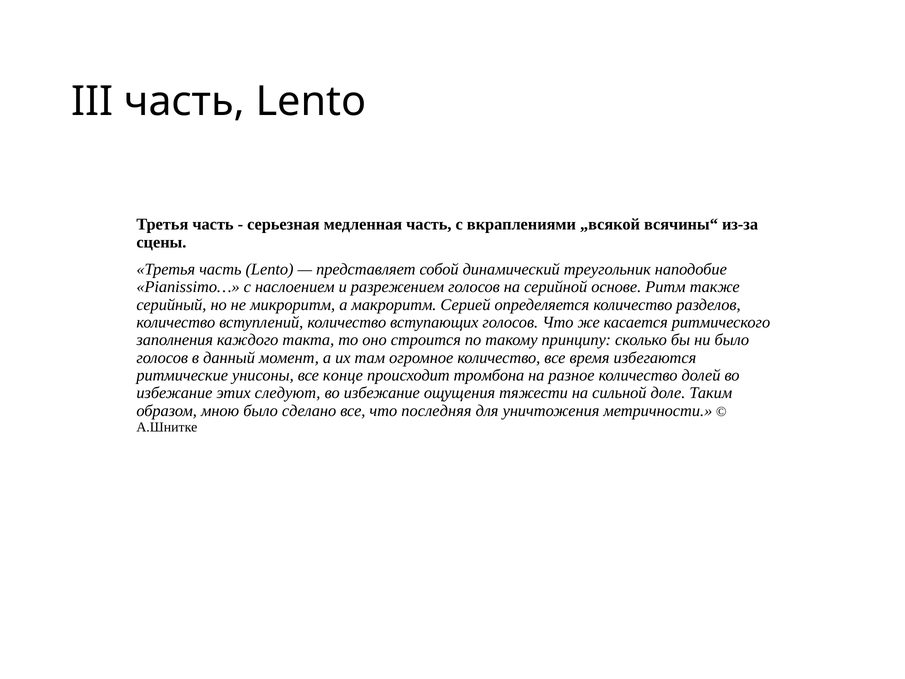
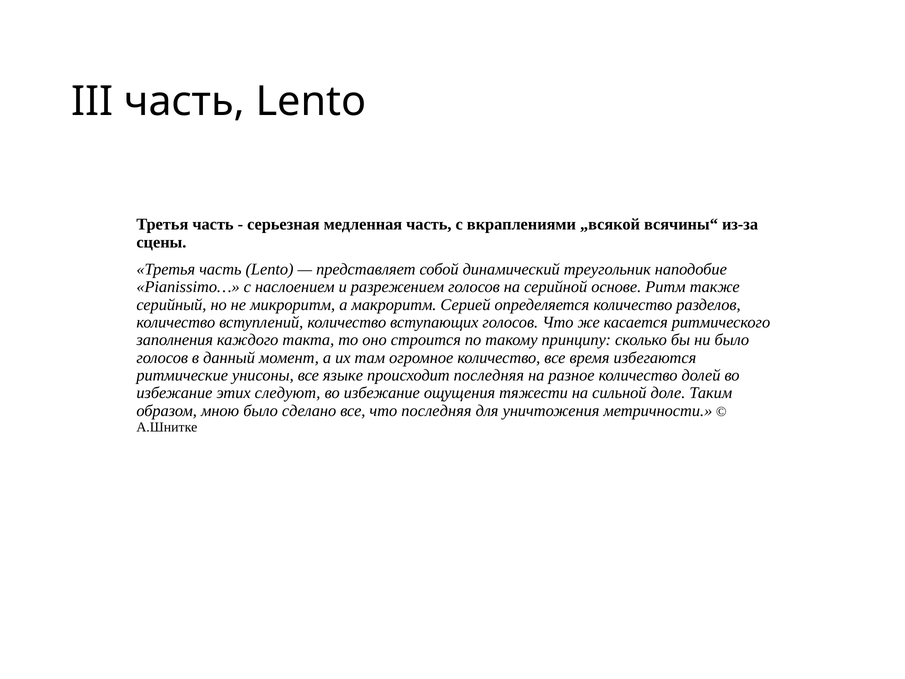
конце: конце -> языке (343, 375)
происходит тромбона: тромбона -> последняя (489, 375)
